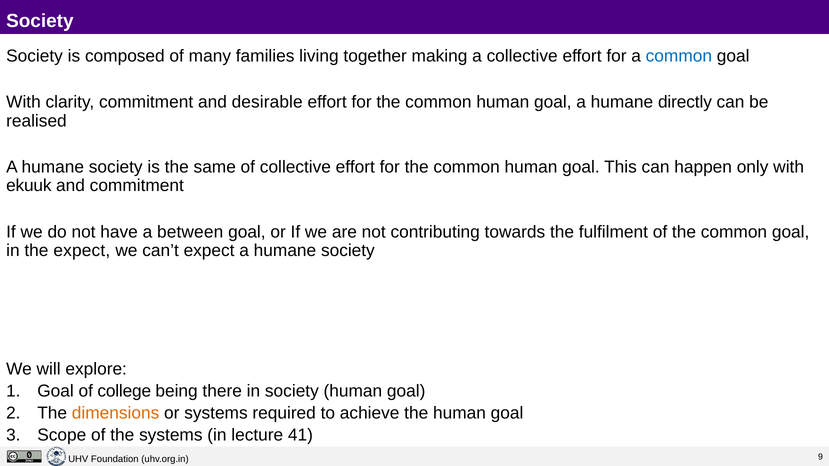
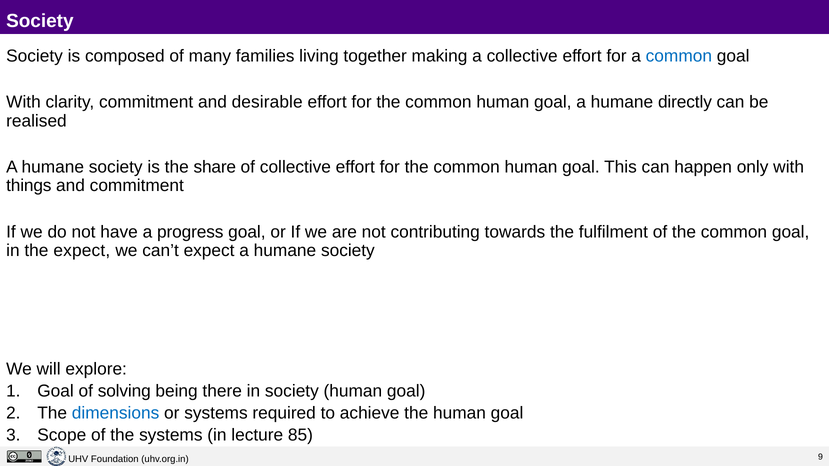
same: same -> share (215, 167)
ekuuk: ekuuk -> things (29, 186)
between: between -> progress (190, 232)
college: college -> solving (124, 391)
dimensions colour: orange -> blue (116, 413)
41: 41 -> 85 (300, 435)
